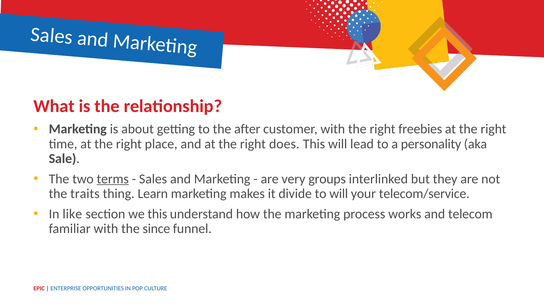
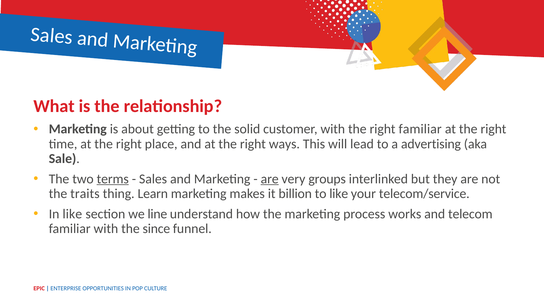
after: after -> solid (247, 129)
right freebies: freebies -> familiar (420, 129)
does: does -> ways (284, 144)
personality: personality -> advertising (431, 144)
are underline: none -> present (270, 179)
divide: divide -> billion (295, 194)
to will: will -> like (339, 194)
we this: this -> line (157, 214)
